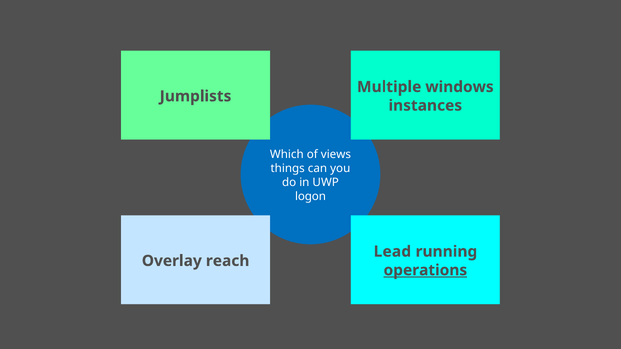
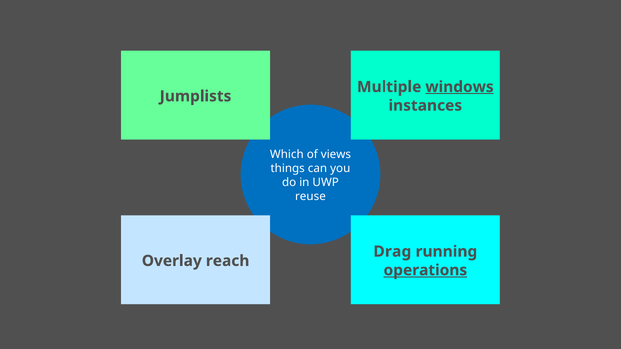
windows underline: none -> present (460, 87)
logon: logon -> reuse (310, 196)
Lead: Lead -> Drag (392, 252)
